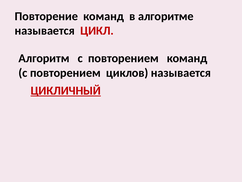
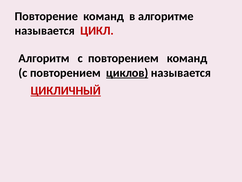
циклов underline: none -> present (127, 73)
